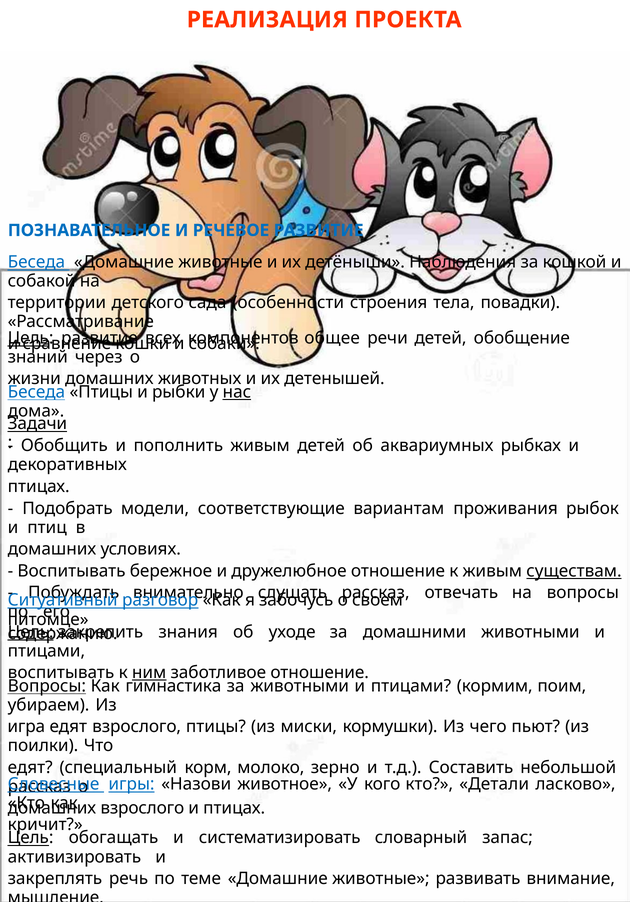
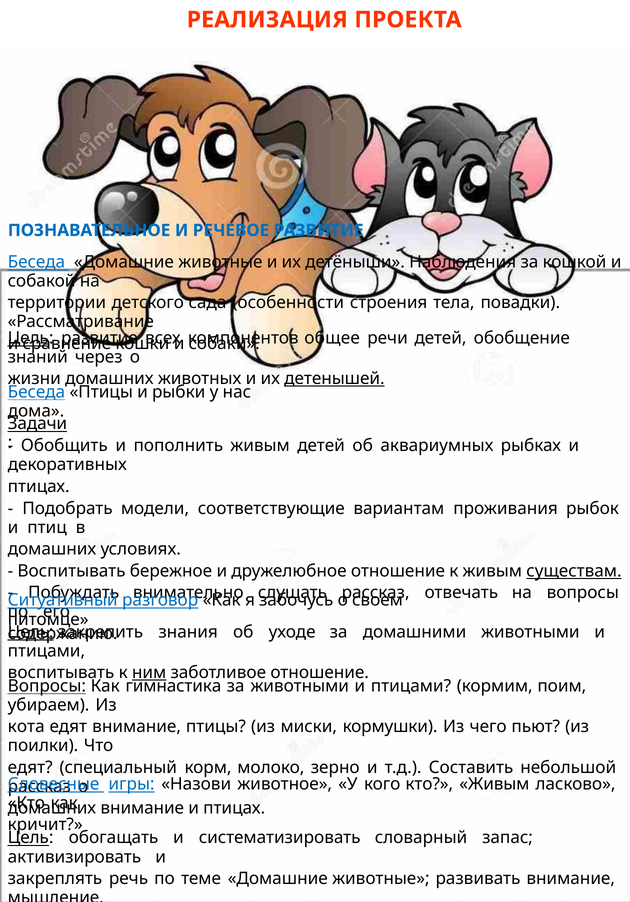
детенышей underline: none -> present (334, 379)
нас underline: present -> none (237, 392)
игра: игра -> кота (26, 727)
едят взрослого: взрослого -> внимание (137, 727)
кто Детали: Детали -> Живым (494, 784)
взрослого: взрослого -> внимание (142, 808)
